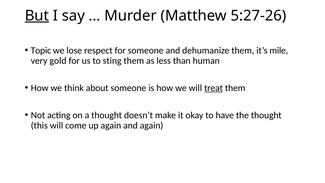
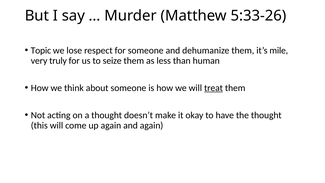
But underline: present -> none (37, 16)
5:27-26: 5:27-26 -> 5:33-26 (258, 16)
gold: gold -> truly (58, 61)
sting: sting -> seize (112, 61)
